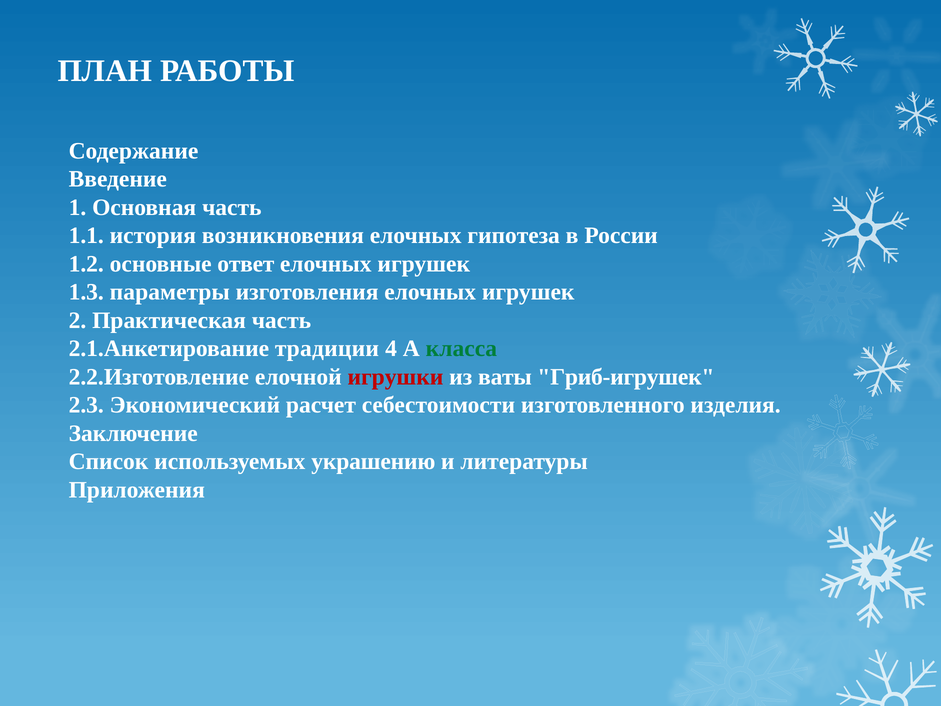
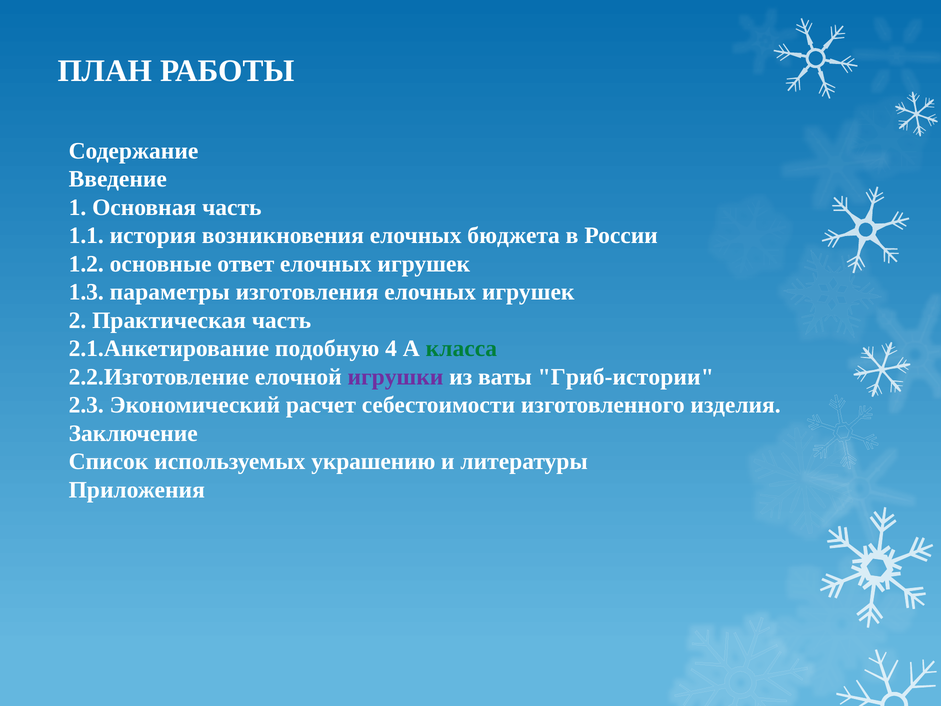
гипотеза: гипотеза -> бюджета (514, 236)
традиции: традиции -> подобную (327, 349)
игрушки colour: red -> purple (395, 377)
Гриб-игрушек: Гриб-игрушек -> Гриб-истории (626, 377)
